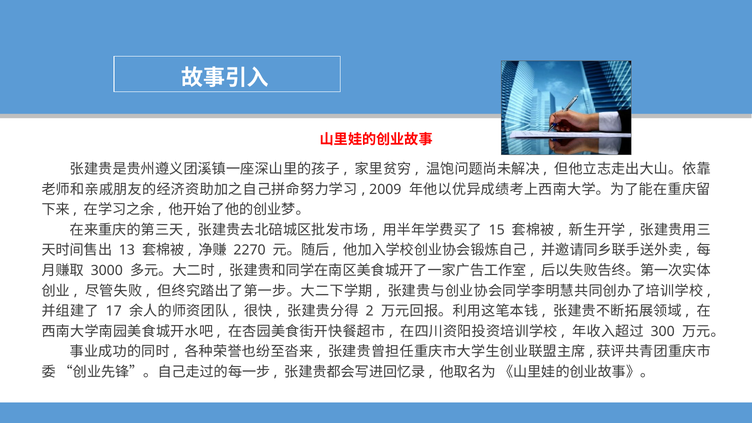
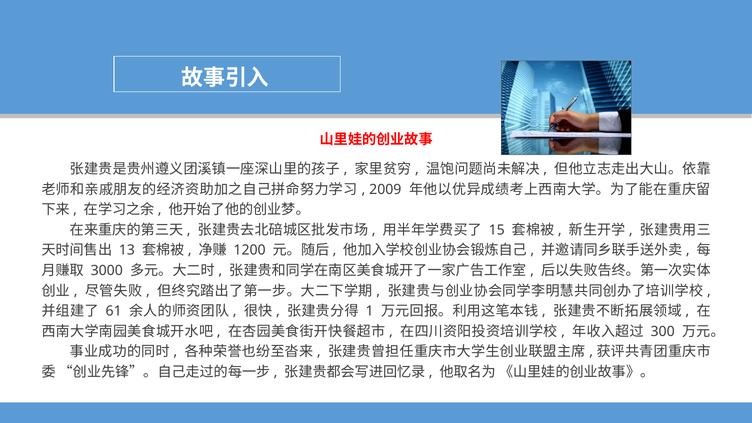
2270: 2270 -> 1200 (250, 250)
17: 17 -> 61 (114, 311)
2: 2 -> 1 (370, 311)
